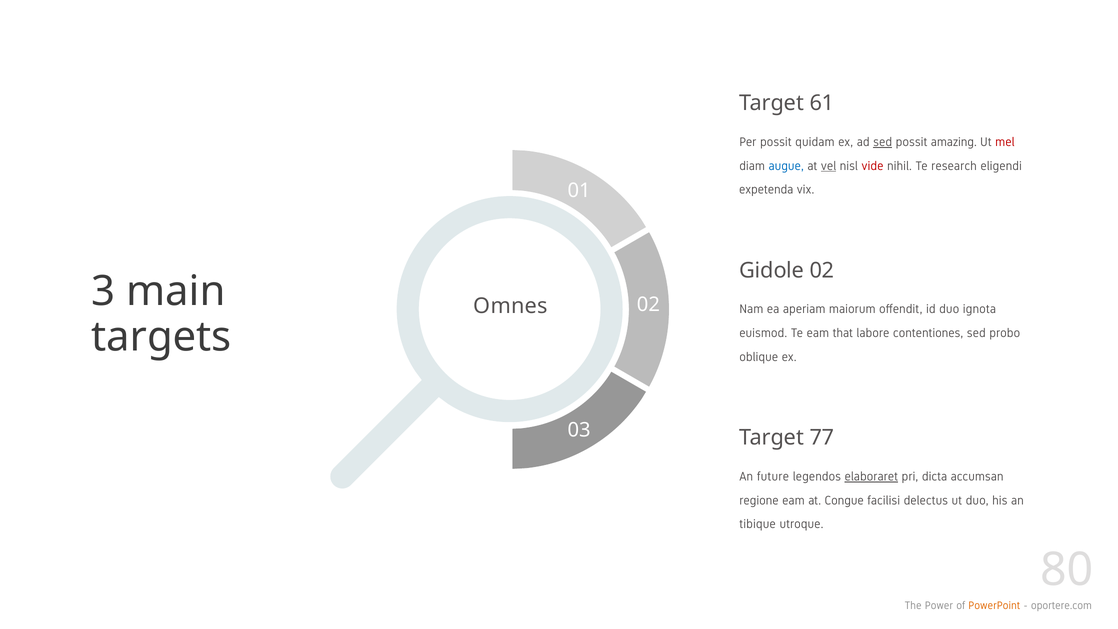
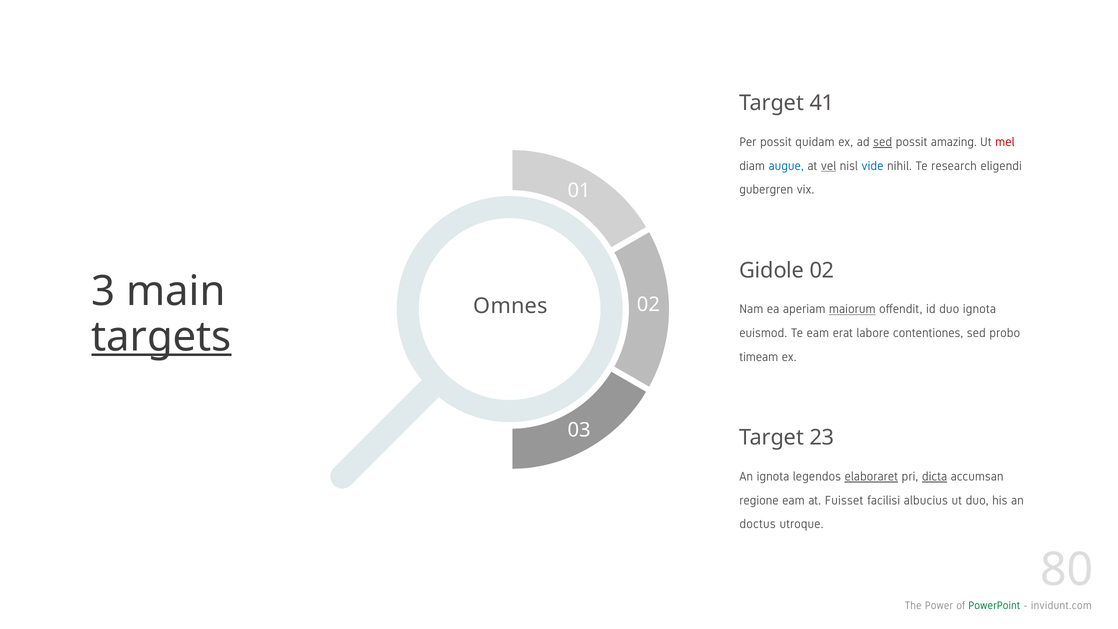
61: 61 -> 41 (822, 103)
vide colour: red -> blue (873, 166)
expetenda: expetenda -> gubergren (766, 190)
maiorum underline: none -> present (852, 309)
targets underline: none -> present (161, 337)
that: that -> erat (843, 333)
oblique: oblique -> timeam (759, 357)
77: 77 -> 23 (822, 438)
An future: future -> ignota (773, 476)
dicta underline: none -> present (935, 476)
Congue: Congue -> Fuisset (844, 500)
delectus: delectus -> albucius (926, 500)
tibique: tibique -> doctus (758, 524)
PowerPoint colour: orange -> green (994, 605)
oportere.com: oportere.com -> invidunt.com (1061, 605)
